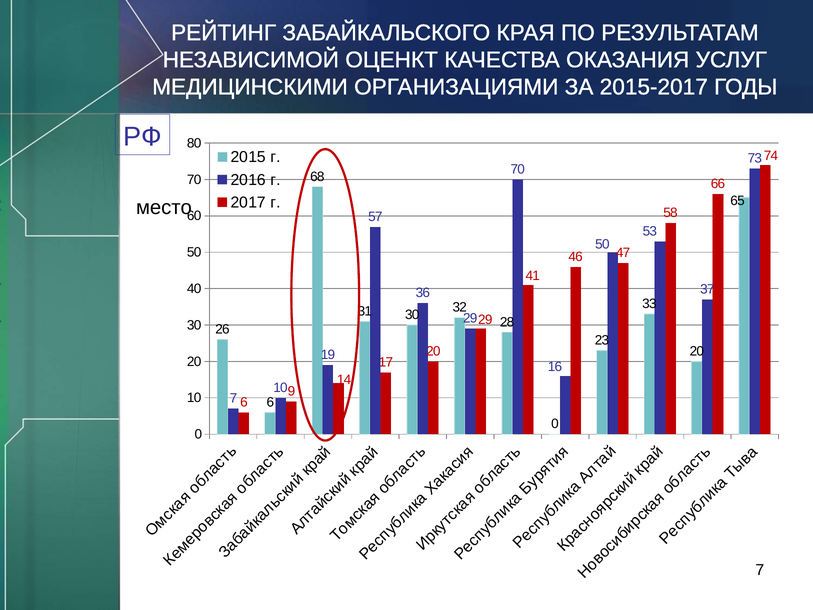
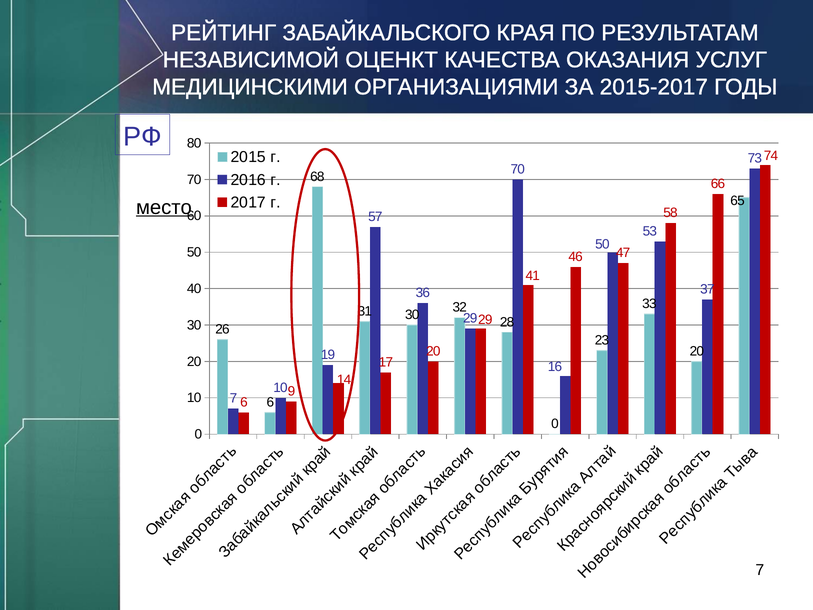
место underline: none -> present (164, 207)
